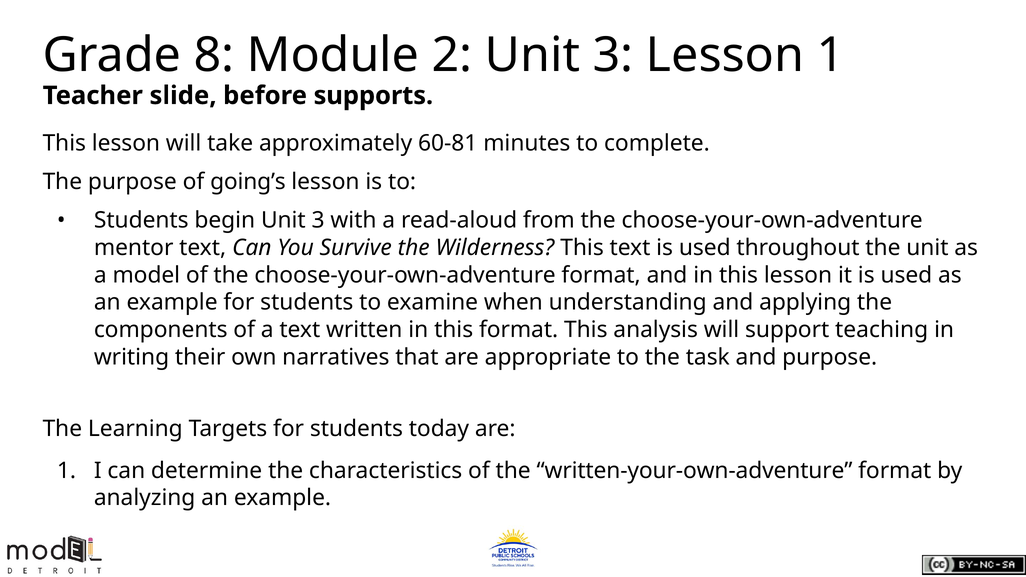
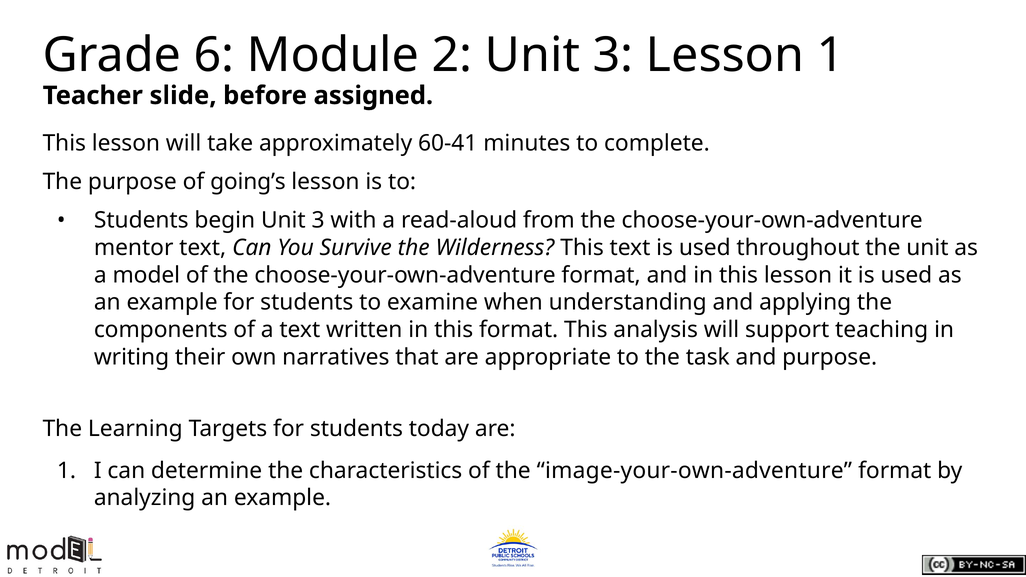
8: 8 -> 6 (214, 55)
supports: supports -> assigned (373, 96)
60-81: 60-81 -> 60-41 (448, 143)
written-your-own-adventure: written-your-own-adventure -> image-your-own-adventure (694, 471)
